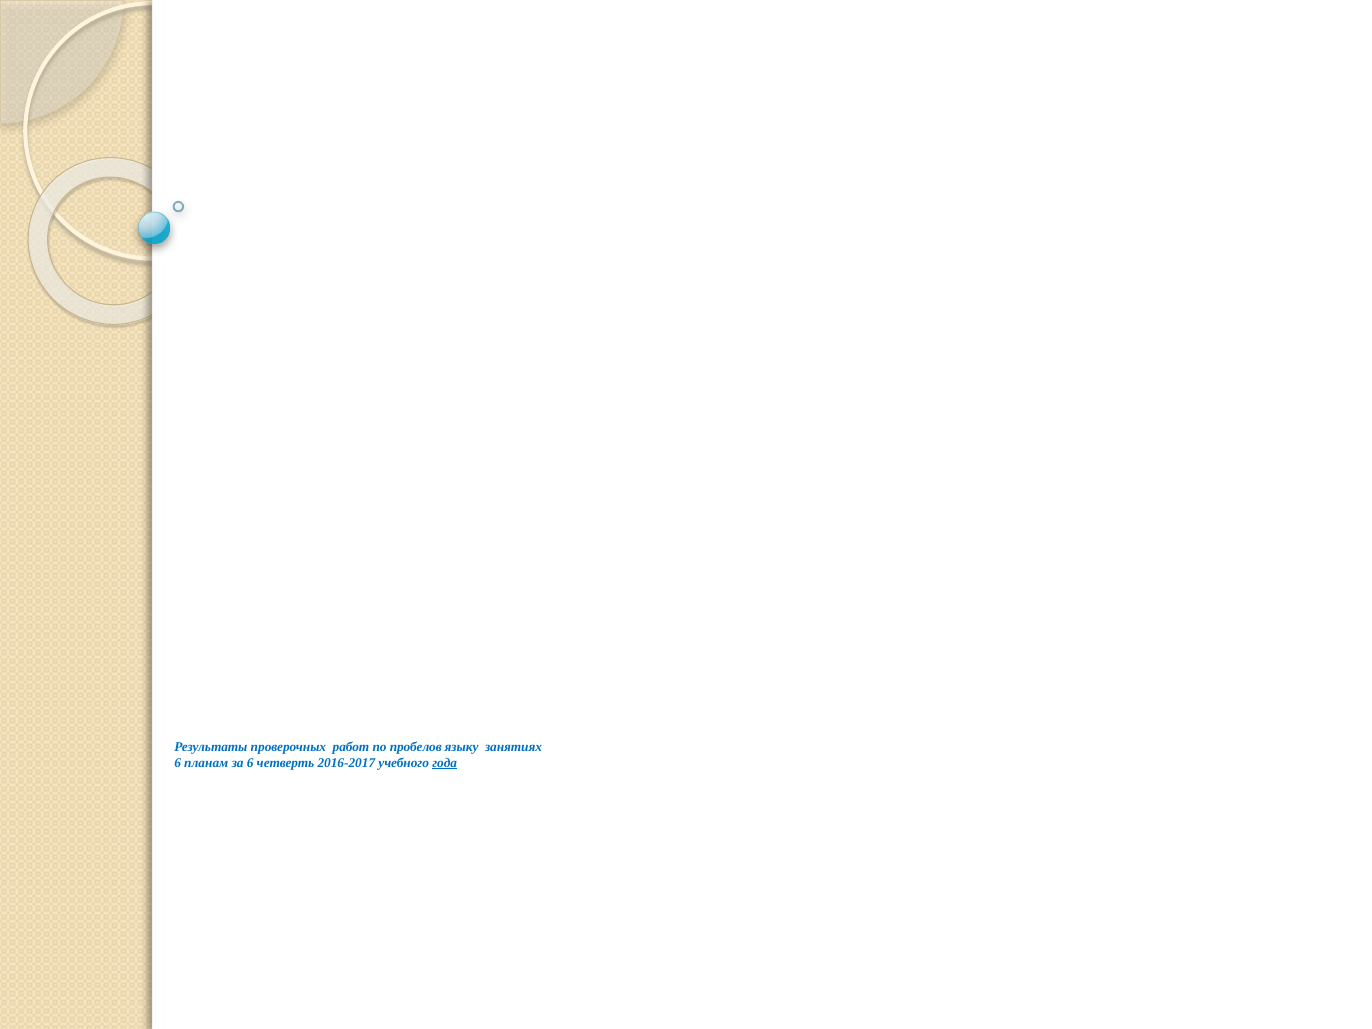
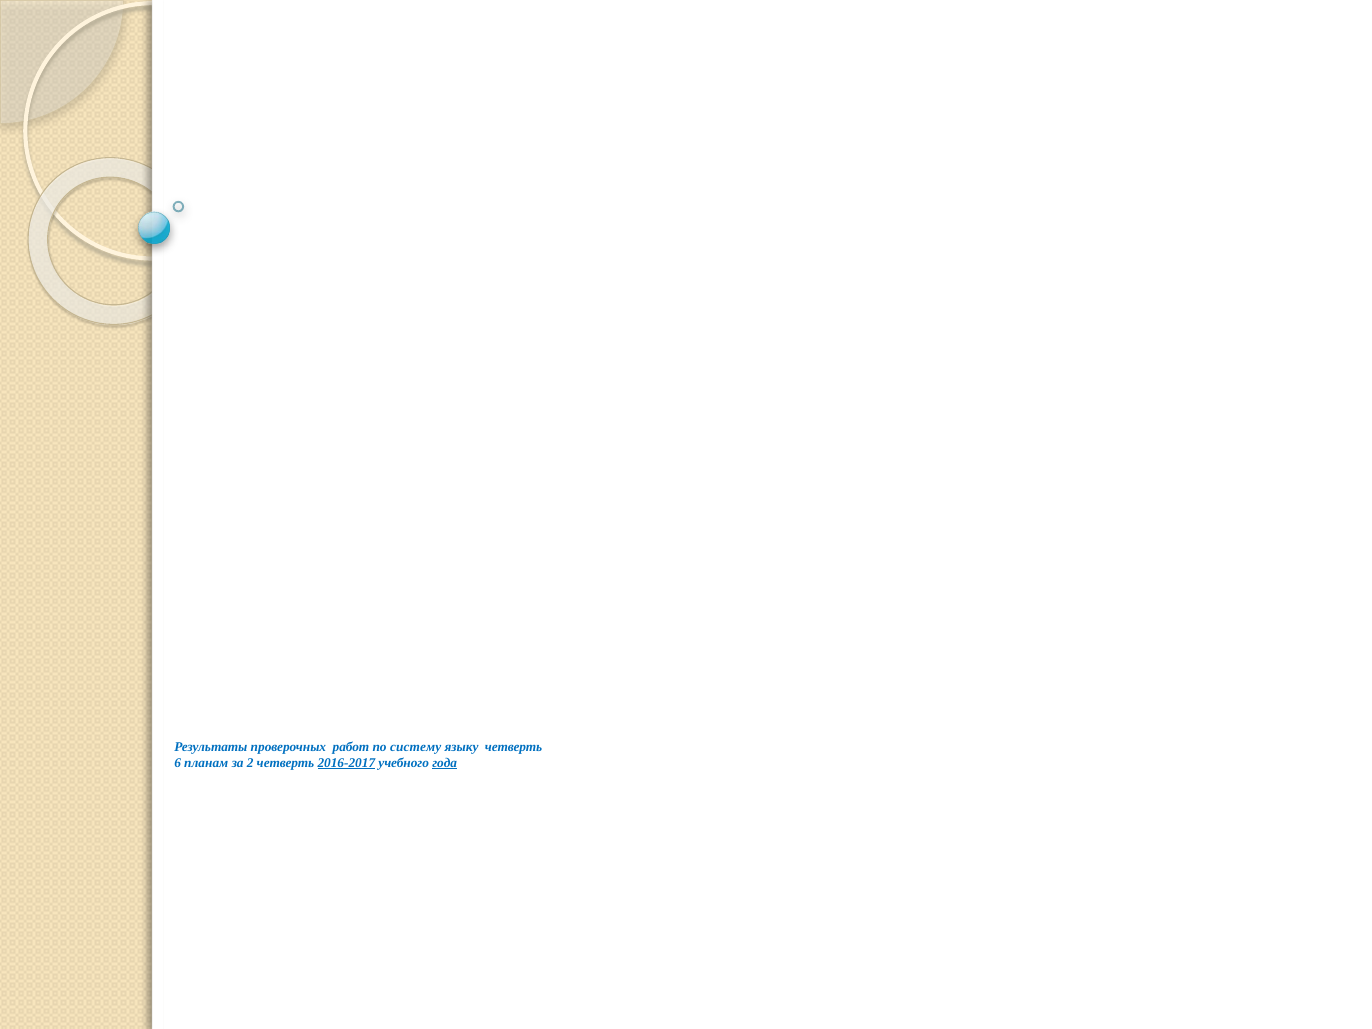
пробелов: пробелов -> систему (416, 747)
языку занятиях: занятиях -> четверть (514, 747)
за 6: 6 -> 2 (250, 763)
2016-2017 underline: none -> present (346, 763)
